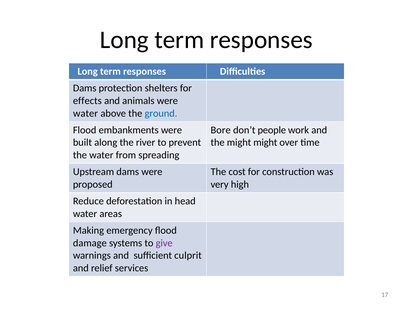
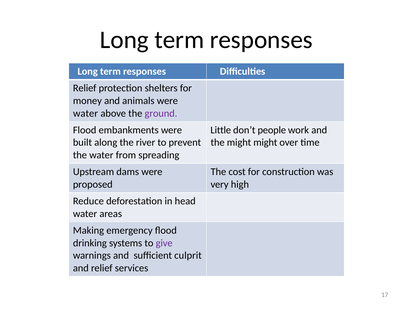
Dams: Dams -> Relief (85, 88)
effects: effects -> money (87, 101)
ground colour: blue -> purple (161, 114)
Bore: Bore -> Little (221, 130)
damage: damage -> drinking (90, 244)
